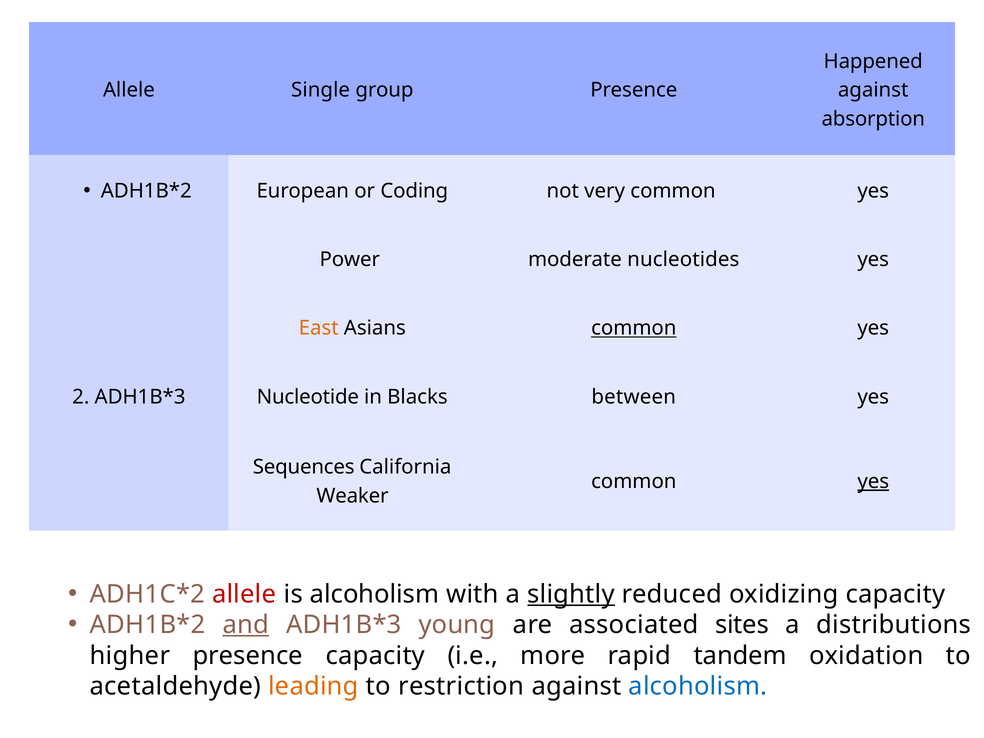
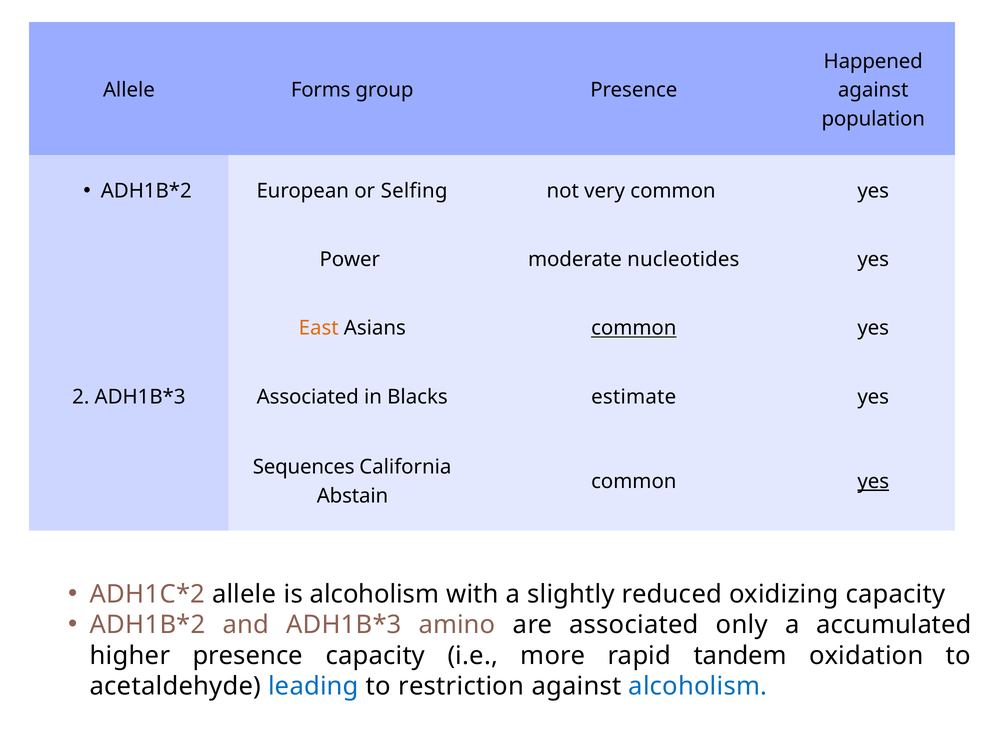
Single: Single -> Forms (321, 90)
absorption: absorption -> population (873, 119)
Coding: Coding -> Selfing (414, 191)
Nucleotide: Nucleotide -> Associated (308, 397)
between: between -> estimate (634, 397)
Weaker: Weaker -> Abstain (352, 496)
allele colour: red -> black (244, 594)
slightly underline: present -> none (571, 594)
and underline: present -> none (246, 625)
young: young -> amino (457, 625)
sites: sites -> only (742, 625)
distributions: distributions -> accumulated (894, 625)
leading colour: orange -> blue (313, 686)
